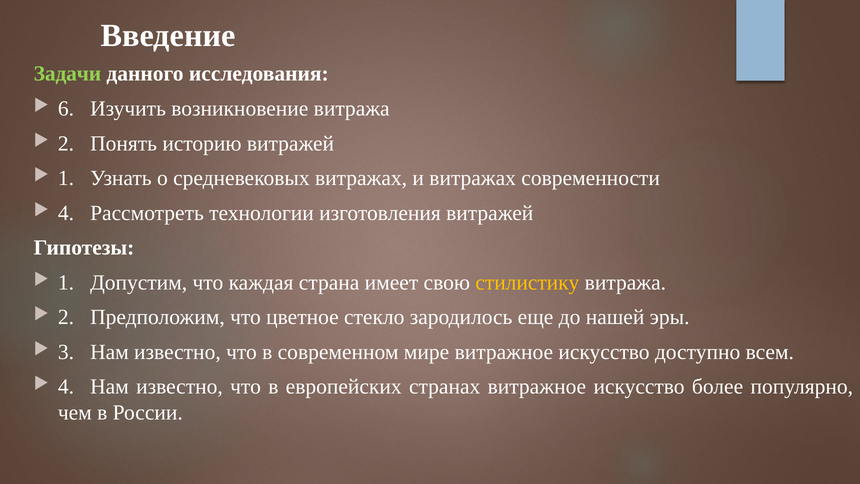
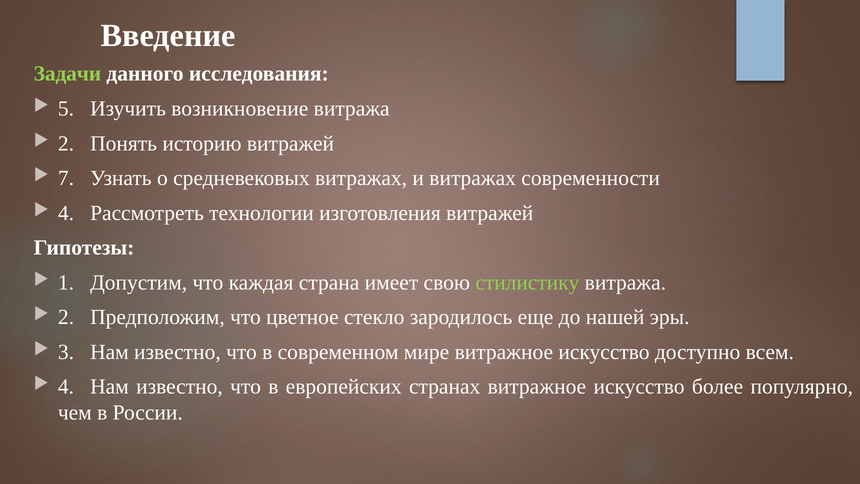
6: 6 -> 5 (66, 109)
1: 1 -> 7 (66, 178)
стилистику colour: yellow -> light green (527, 282)
